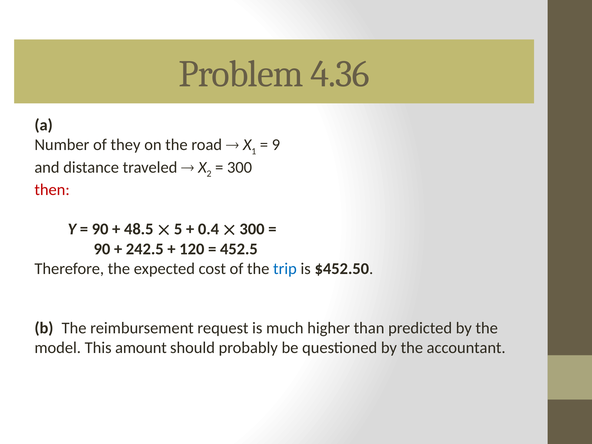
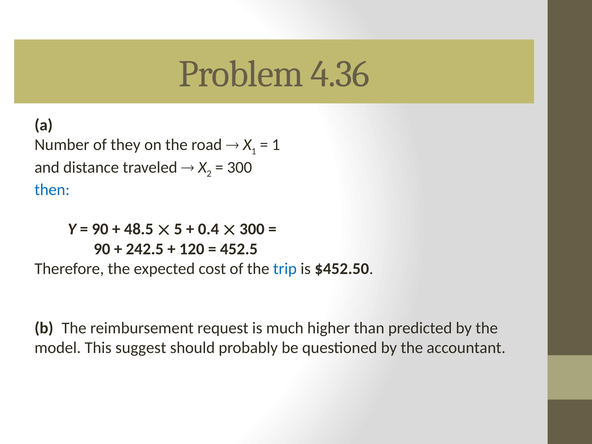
9: 9 -> 1 (276, 145)
then colour: red -> blue (52, 190)
amount: amount -> suggest (141, 348)
